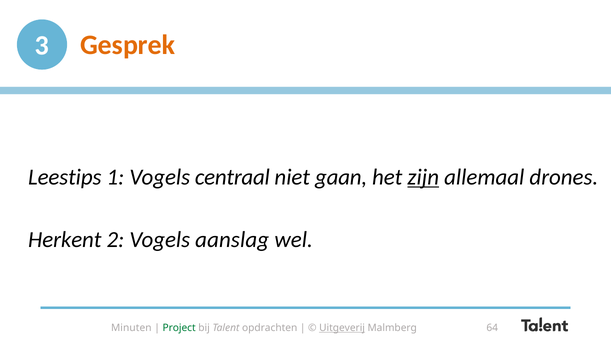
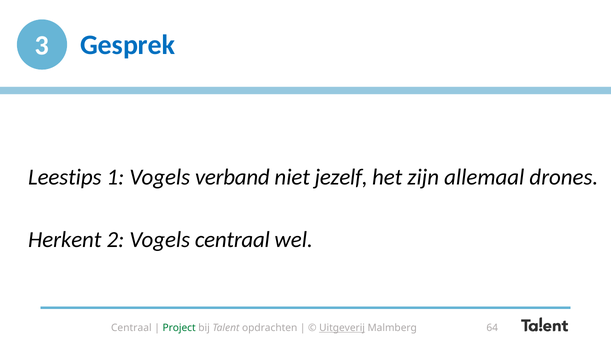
Gesprek colour: orange -> blue (128, 45)
centraal: centraal -> verband (232, 177)
gaan: gaan -> jezelf (341, 177)
zijn underline: present -> none (423, 177)
Vogels aanslag: aanslag -> centraal (232, 239)
Minuten: Minuten -> Centraal (131, 328)
